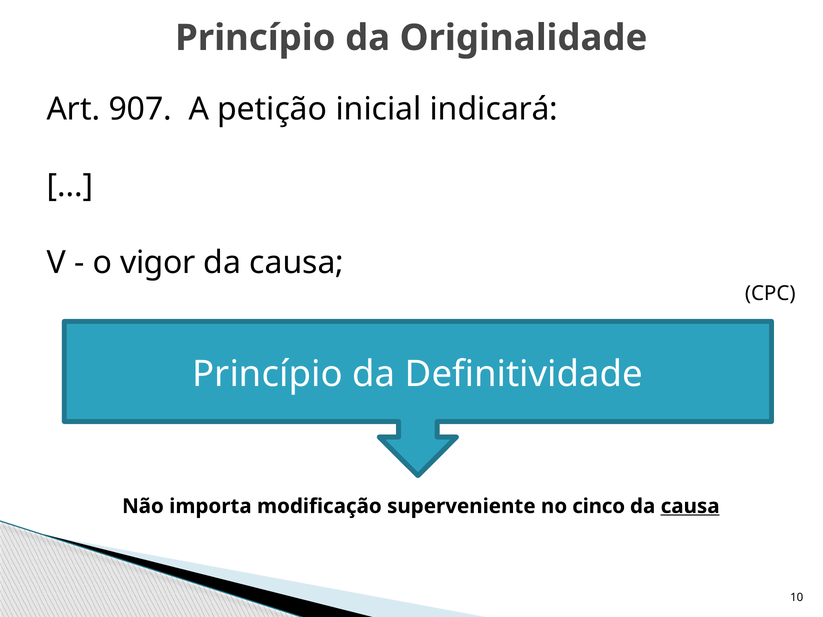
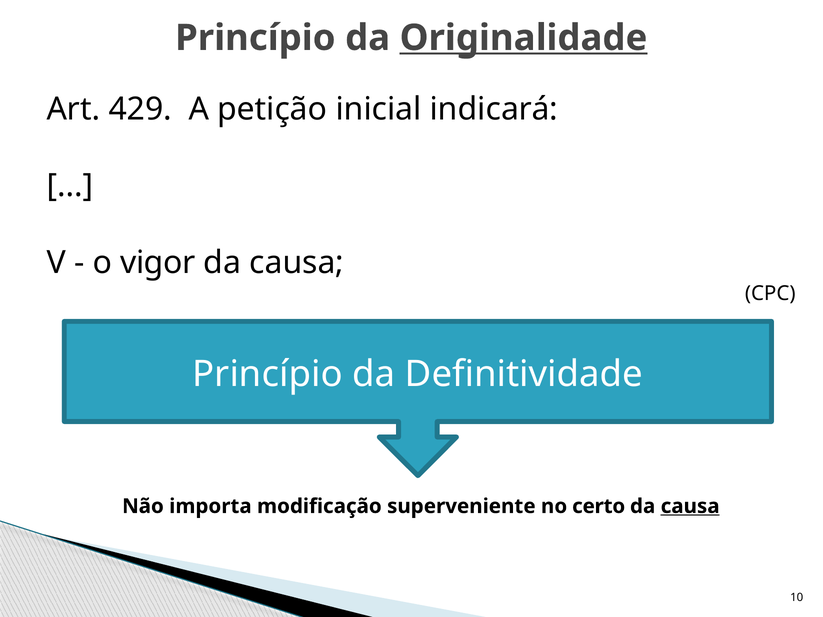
Originalidade underline: none -> present (524, 38)
907: 907 -> 429 (140, 109)
cinco: cinco -> certo (599, 506)
